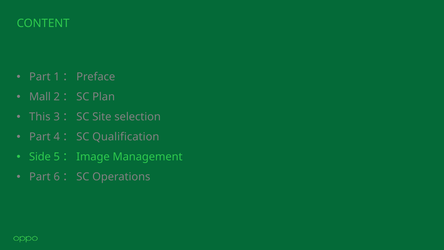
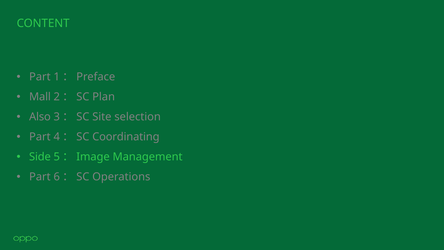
This: This -> Also (40, 117)
Qualification: Qualification -> Coordinating (126, 137)
